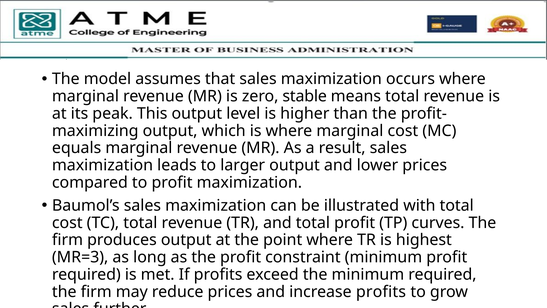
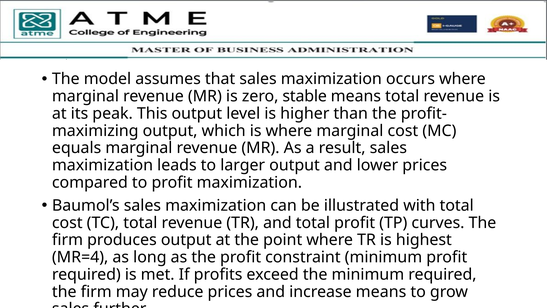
MR=3: MR=3 -> MR=4 (80, 257)
increase profits: profits -> means (381, 291)
